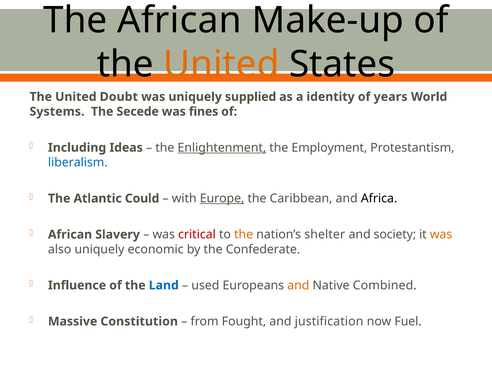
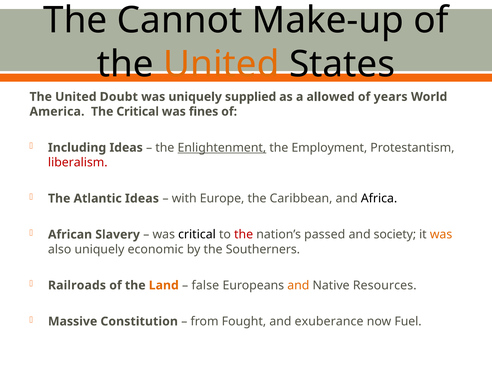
The African: African -> Cannot (180, 20)
identity: identity -> allowed (331, 97)
Systems: Systems -> America (57, 112)
The Secede: Secede -> Critical (138, 112)
liberalism colour: blue -> red (78, 162)
Atlantic Could: Could -> Ideas (142, 198)
Europe underline: present -> none (222, 198)
critical colour: red -> black (197, 235)
the colour: orange -> red (244, 235)
shelter: shelter -> passed (325, 235)
Confederate: Confederate -> Southerners (263, 249)
Influence: Influence -> Railroads (77, 285)
Land colour: blue -> orange (164, 285)
used: used -> false (205, 285)
Combined: Combined -> Resources (385, 285)
justification: justification -> exuberance (329, 321)
